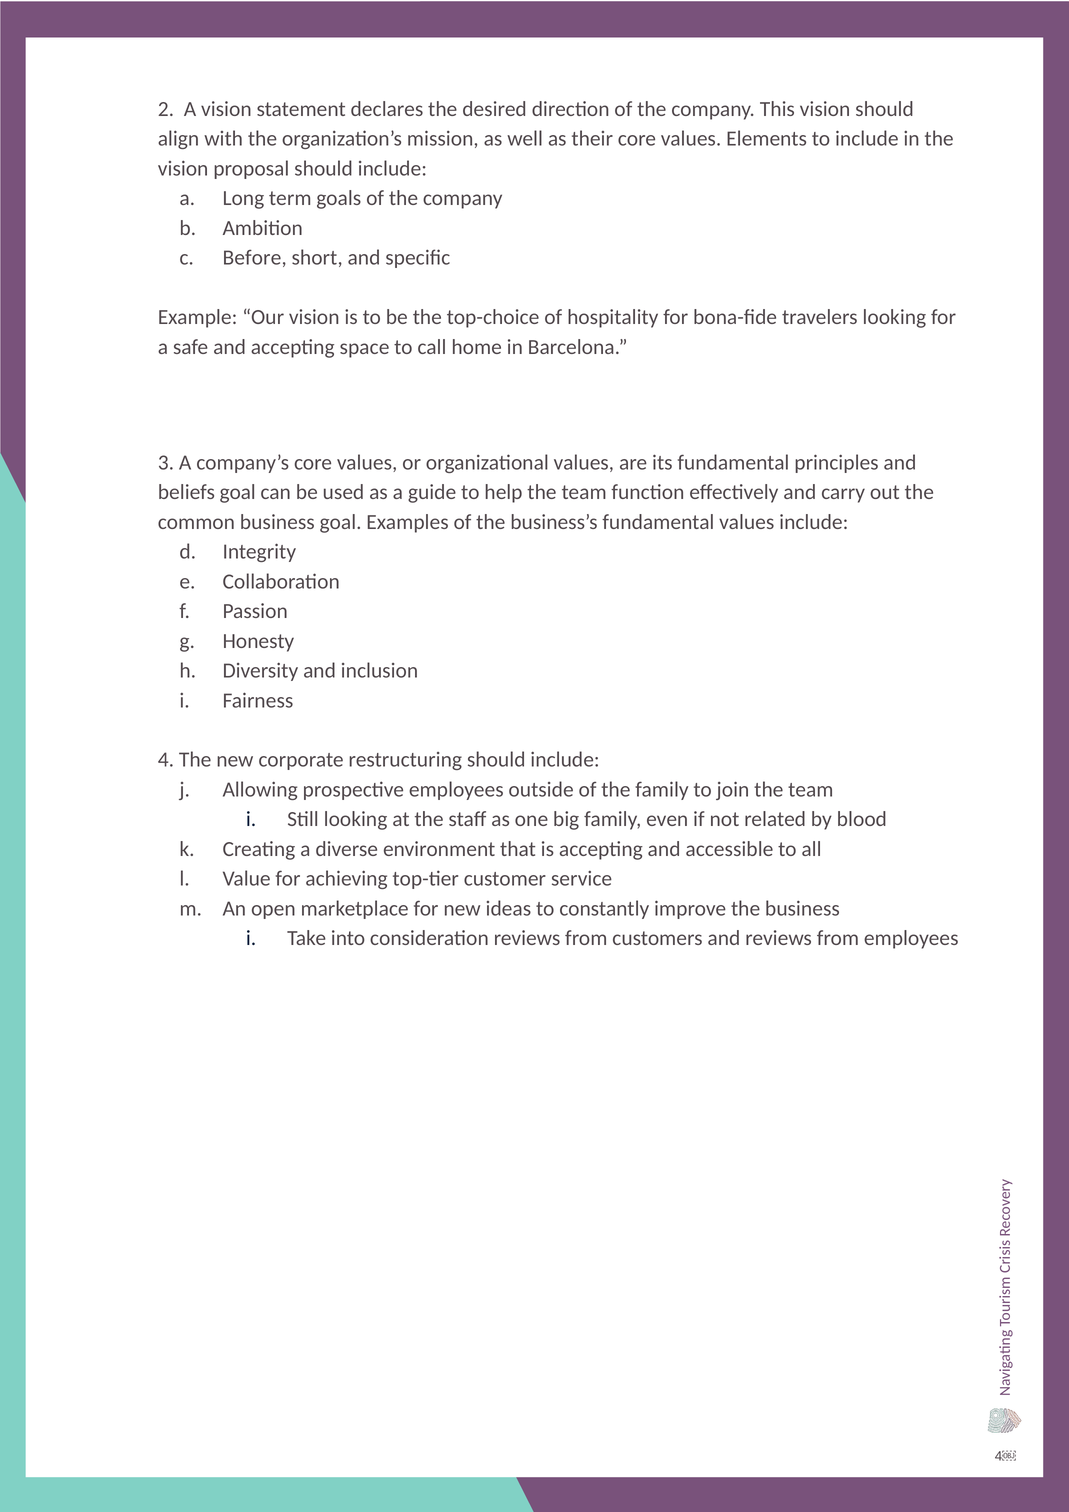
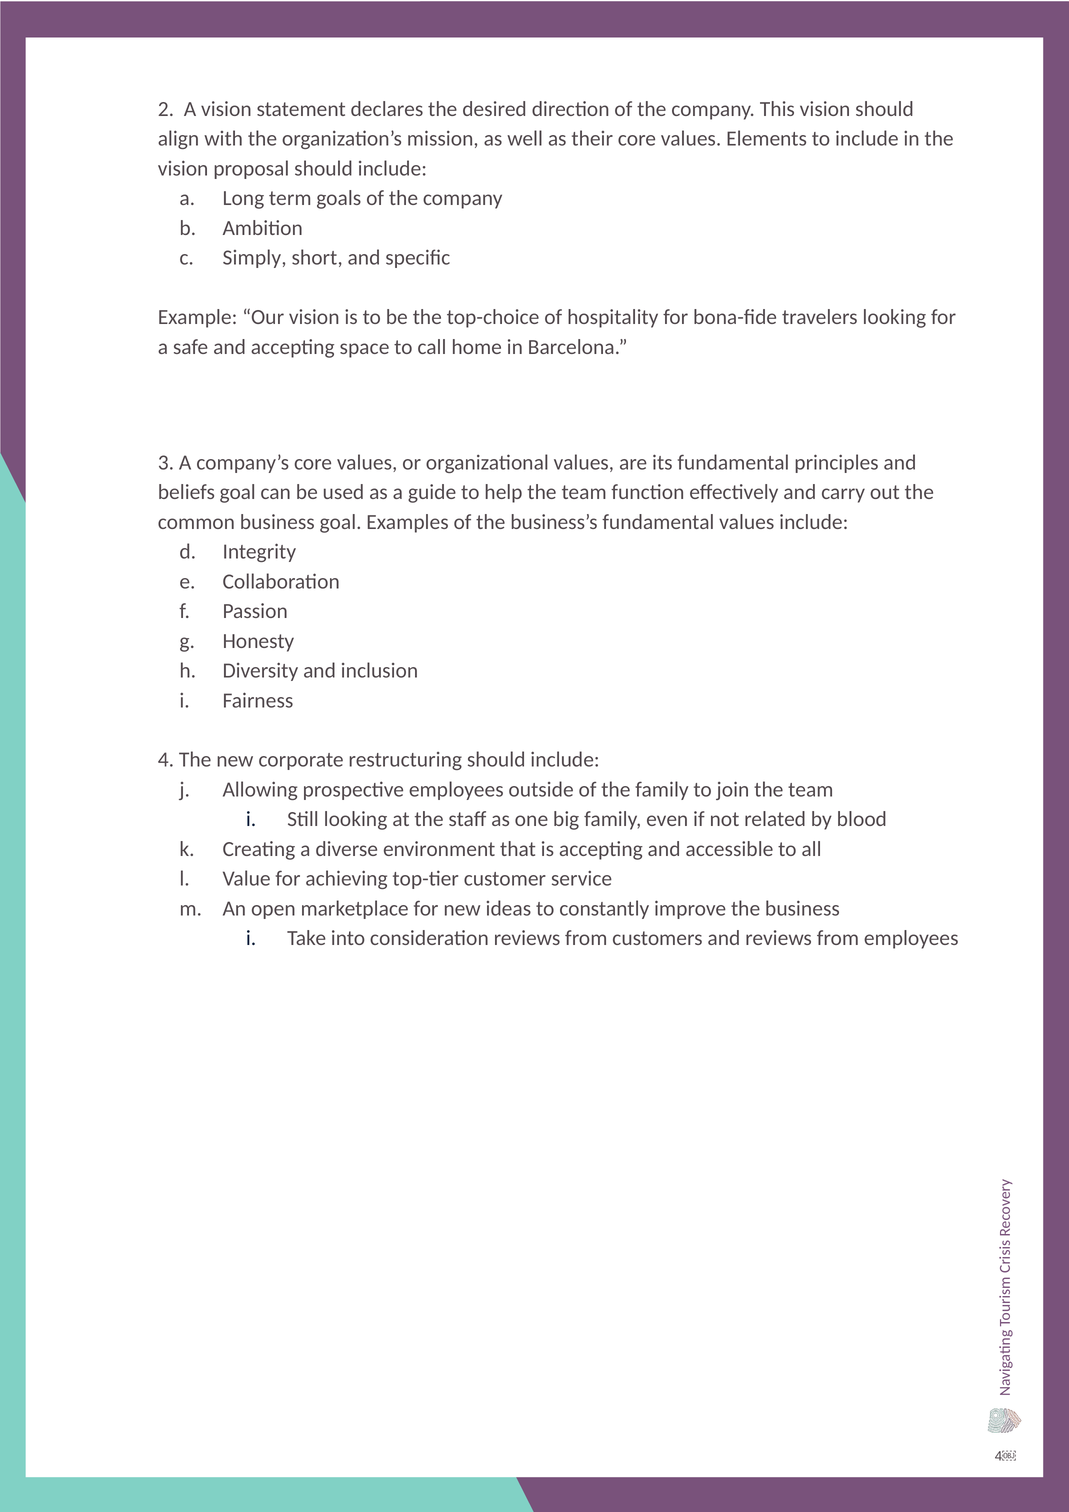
Before: Before -> Simply (255, 258)
